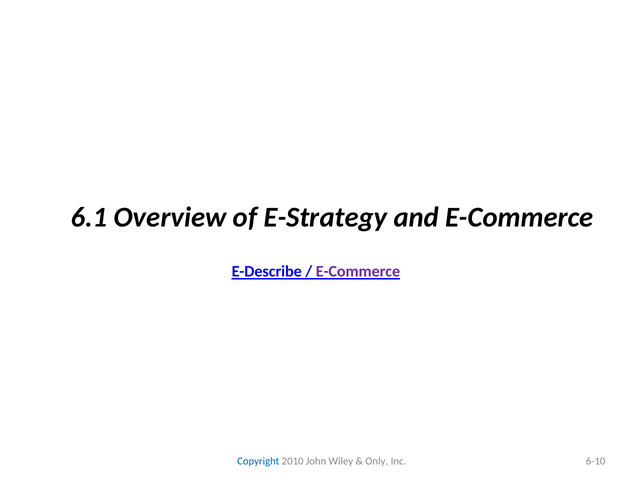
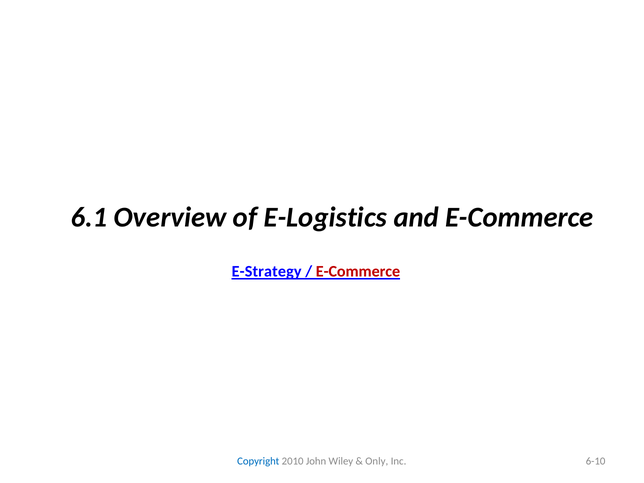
E-Strategy: E-Strategy -> E-Logistics (325, 217)
E-Describe: E-Describe -> E-Strategy (267, 272)
E-Commerce colour: purple -> red (358, 272)
